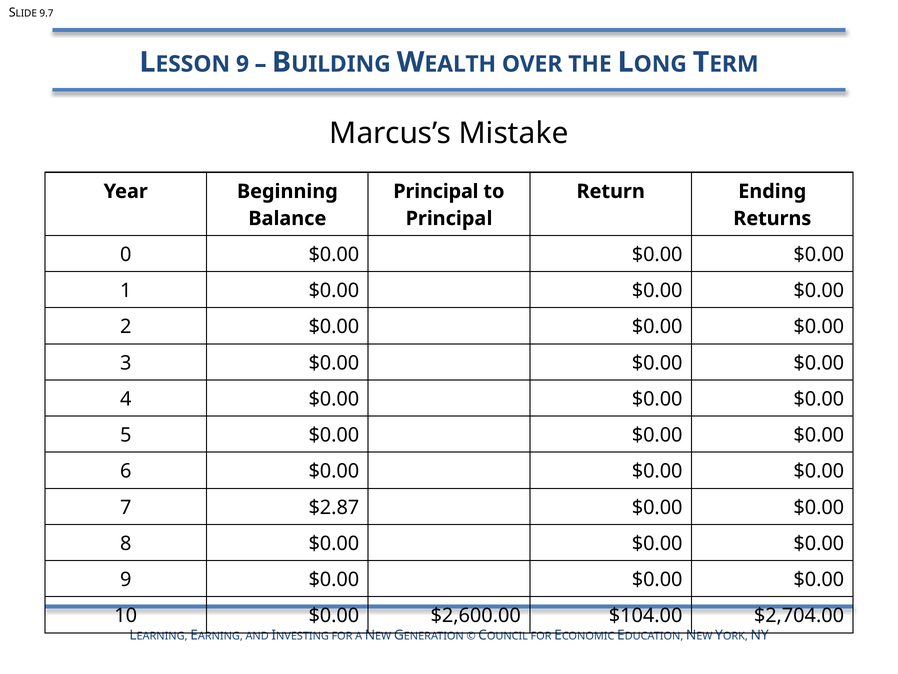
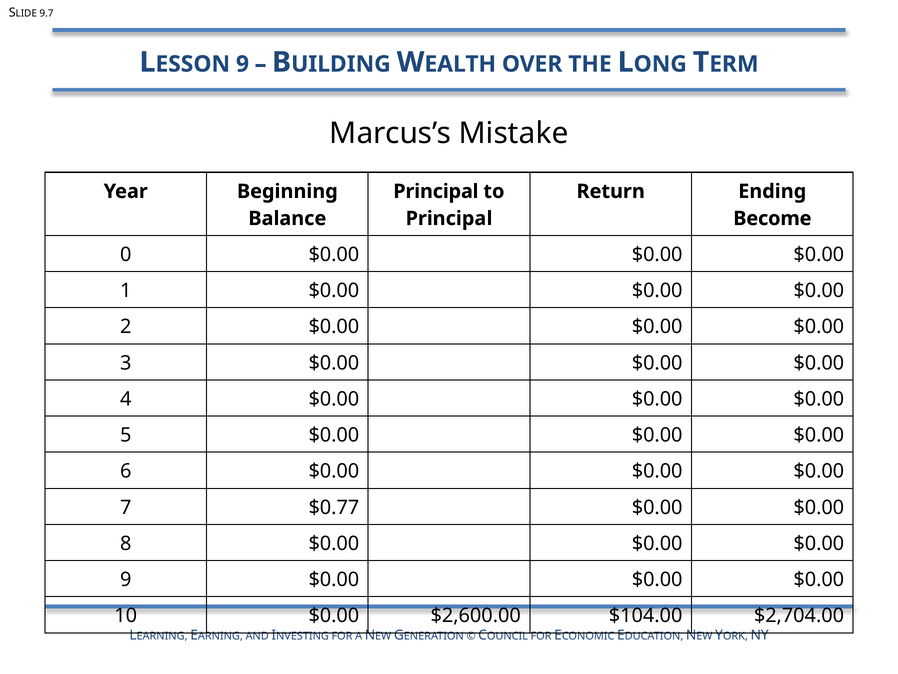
Returns: Returns -> Become (772, 218)
$2.87: $2.87 -> $0.77 (334, 507)
